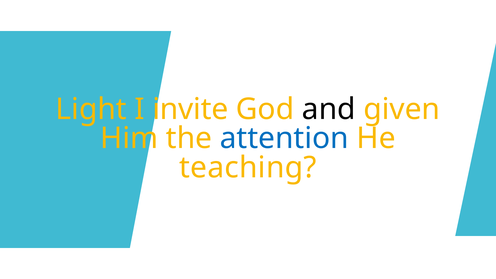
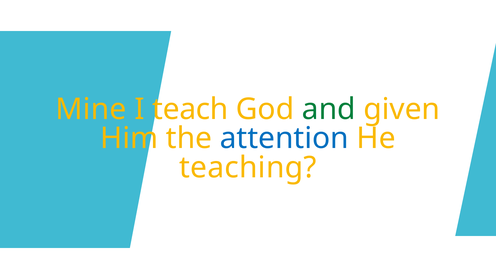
Light: Light -> Mine (91, 109)
invite: invite -> teach (190, 109)
and colour: black -> green (329, 109)
